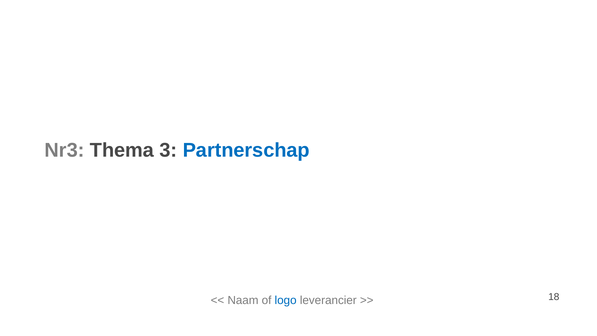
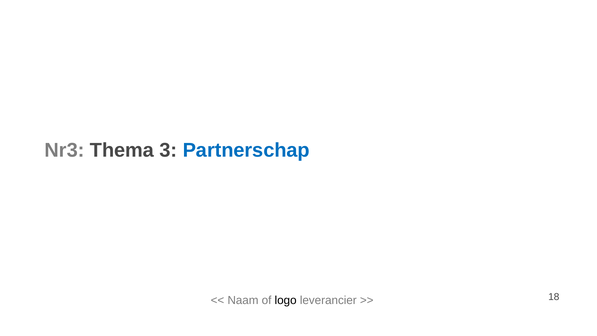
logo colour: blue -> black (286, 300)
